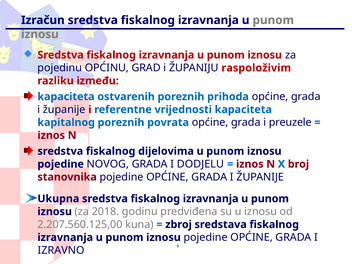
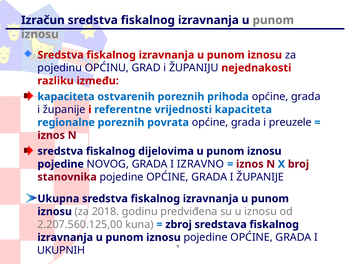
raspoloživim: raspoloživim -> nejednakosti (256, 68)
kapitalnog: kapitalnog -> regionalne (66, 122)
DODJELU: DODJELU -> IZRAVNO (201, 164)
IZRAVNO: IZRAVNO -> UKUPNIH (61, 250)
